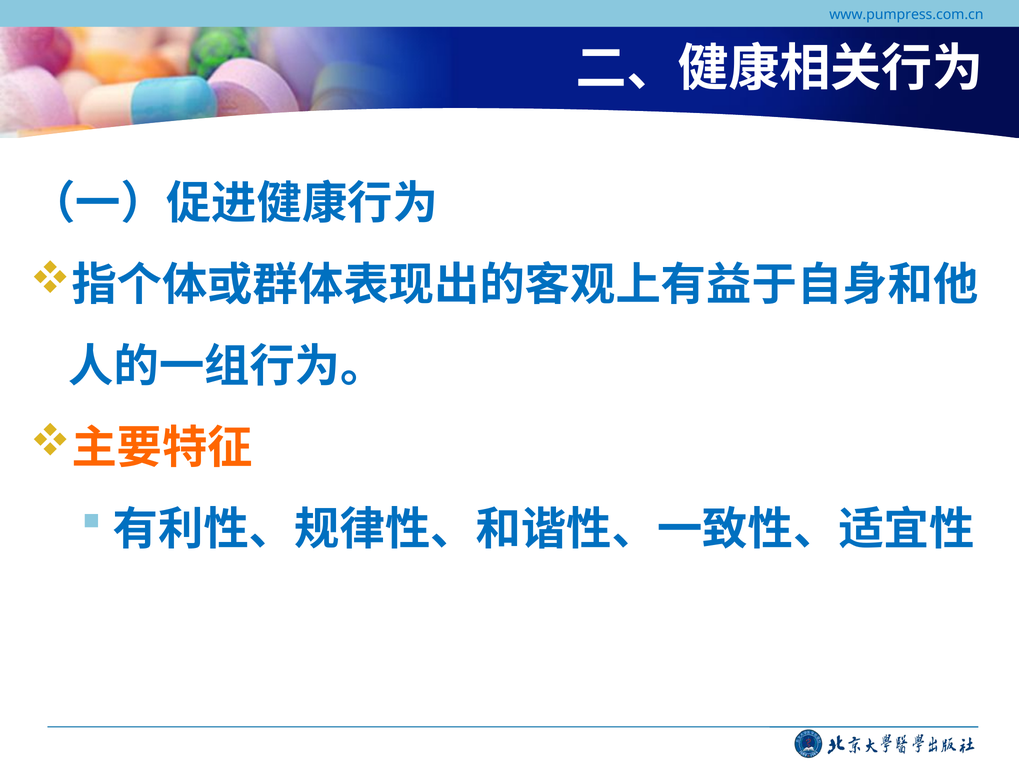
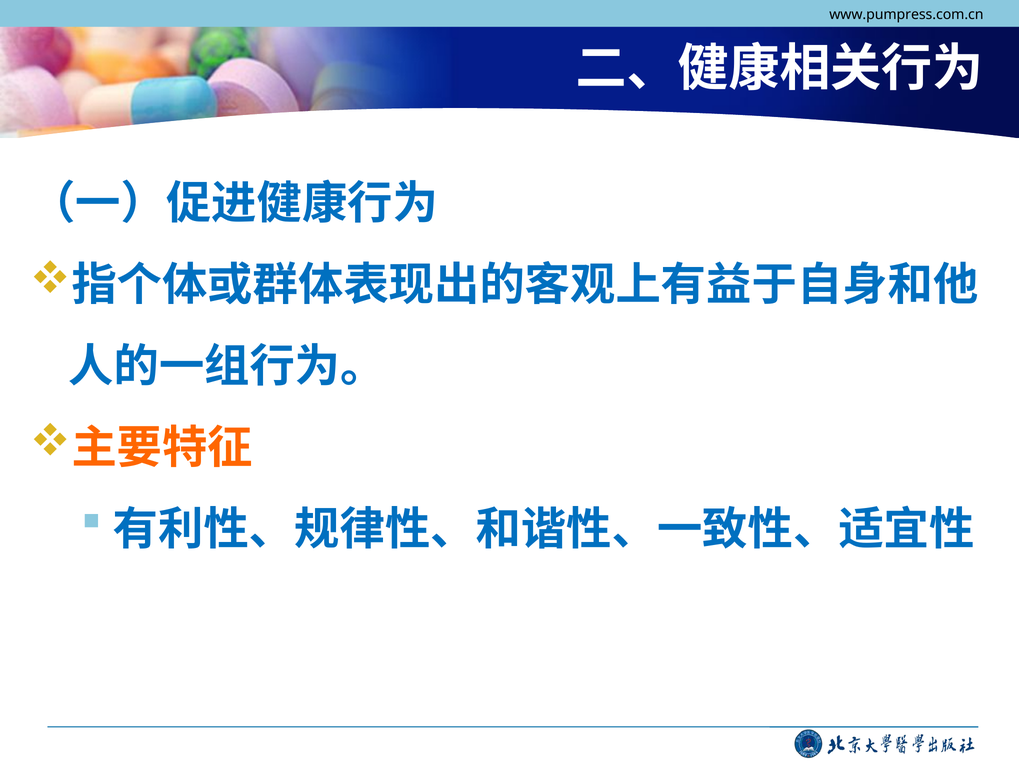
www.pumpress.com.cn colour: blue -> black (906, 15)
